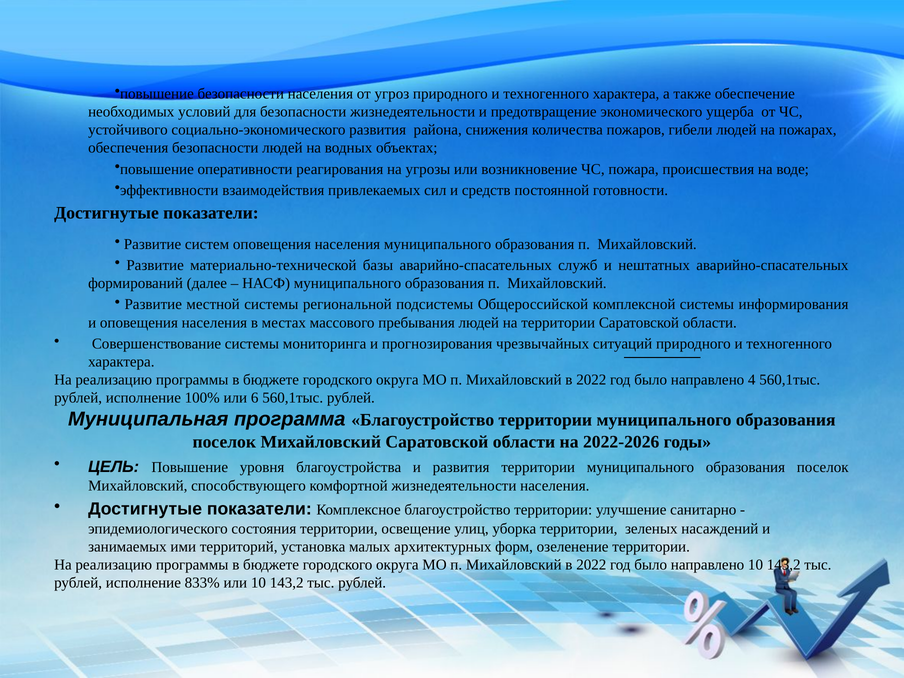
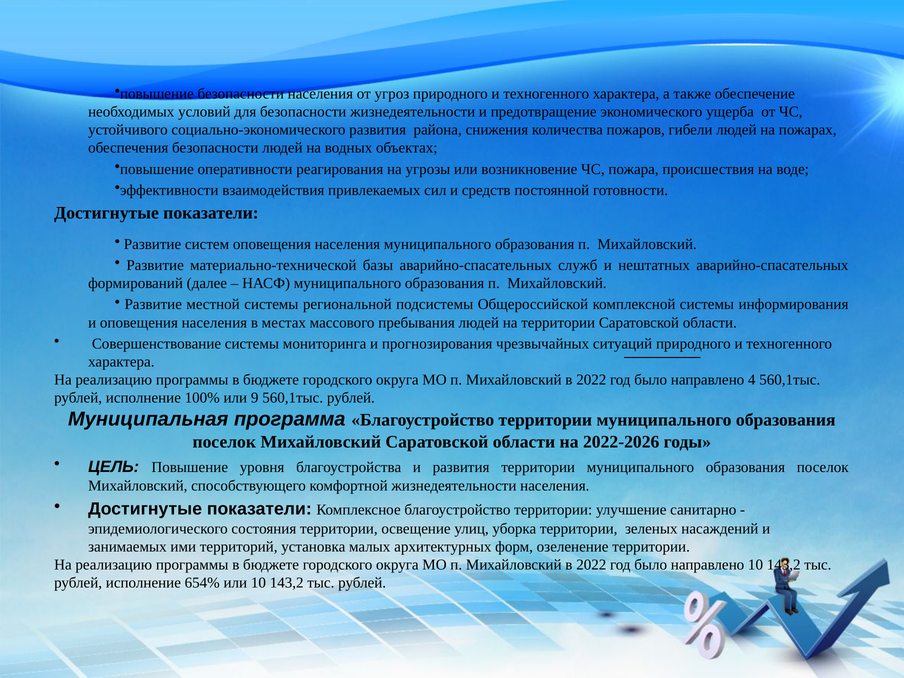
6: 6 -> 9 (255, 398)
833%: 833% -> 654% (202, 583)
